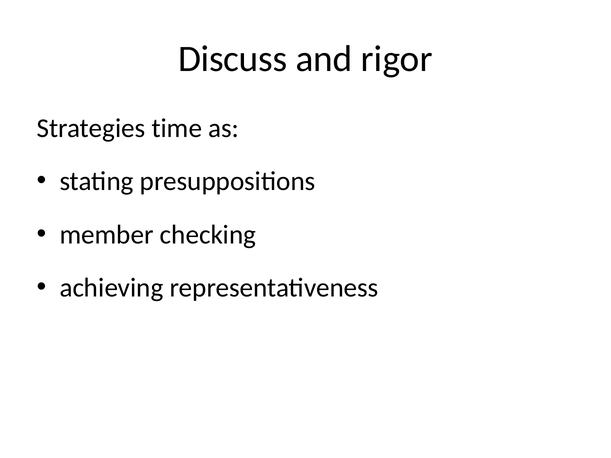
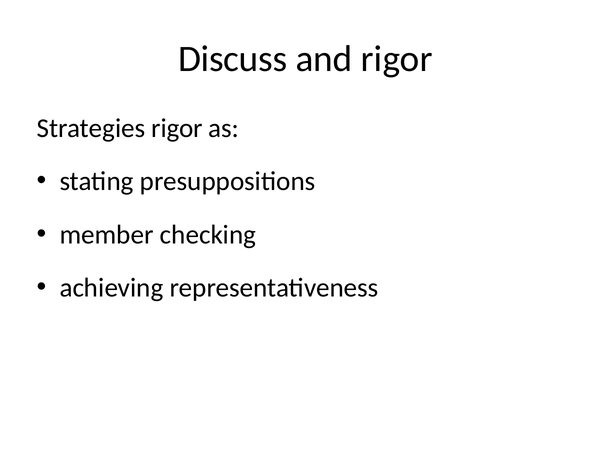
Strategies time: time -> rigor (177, 128)
